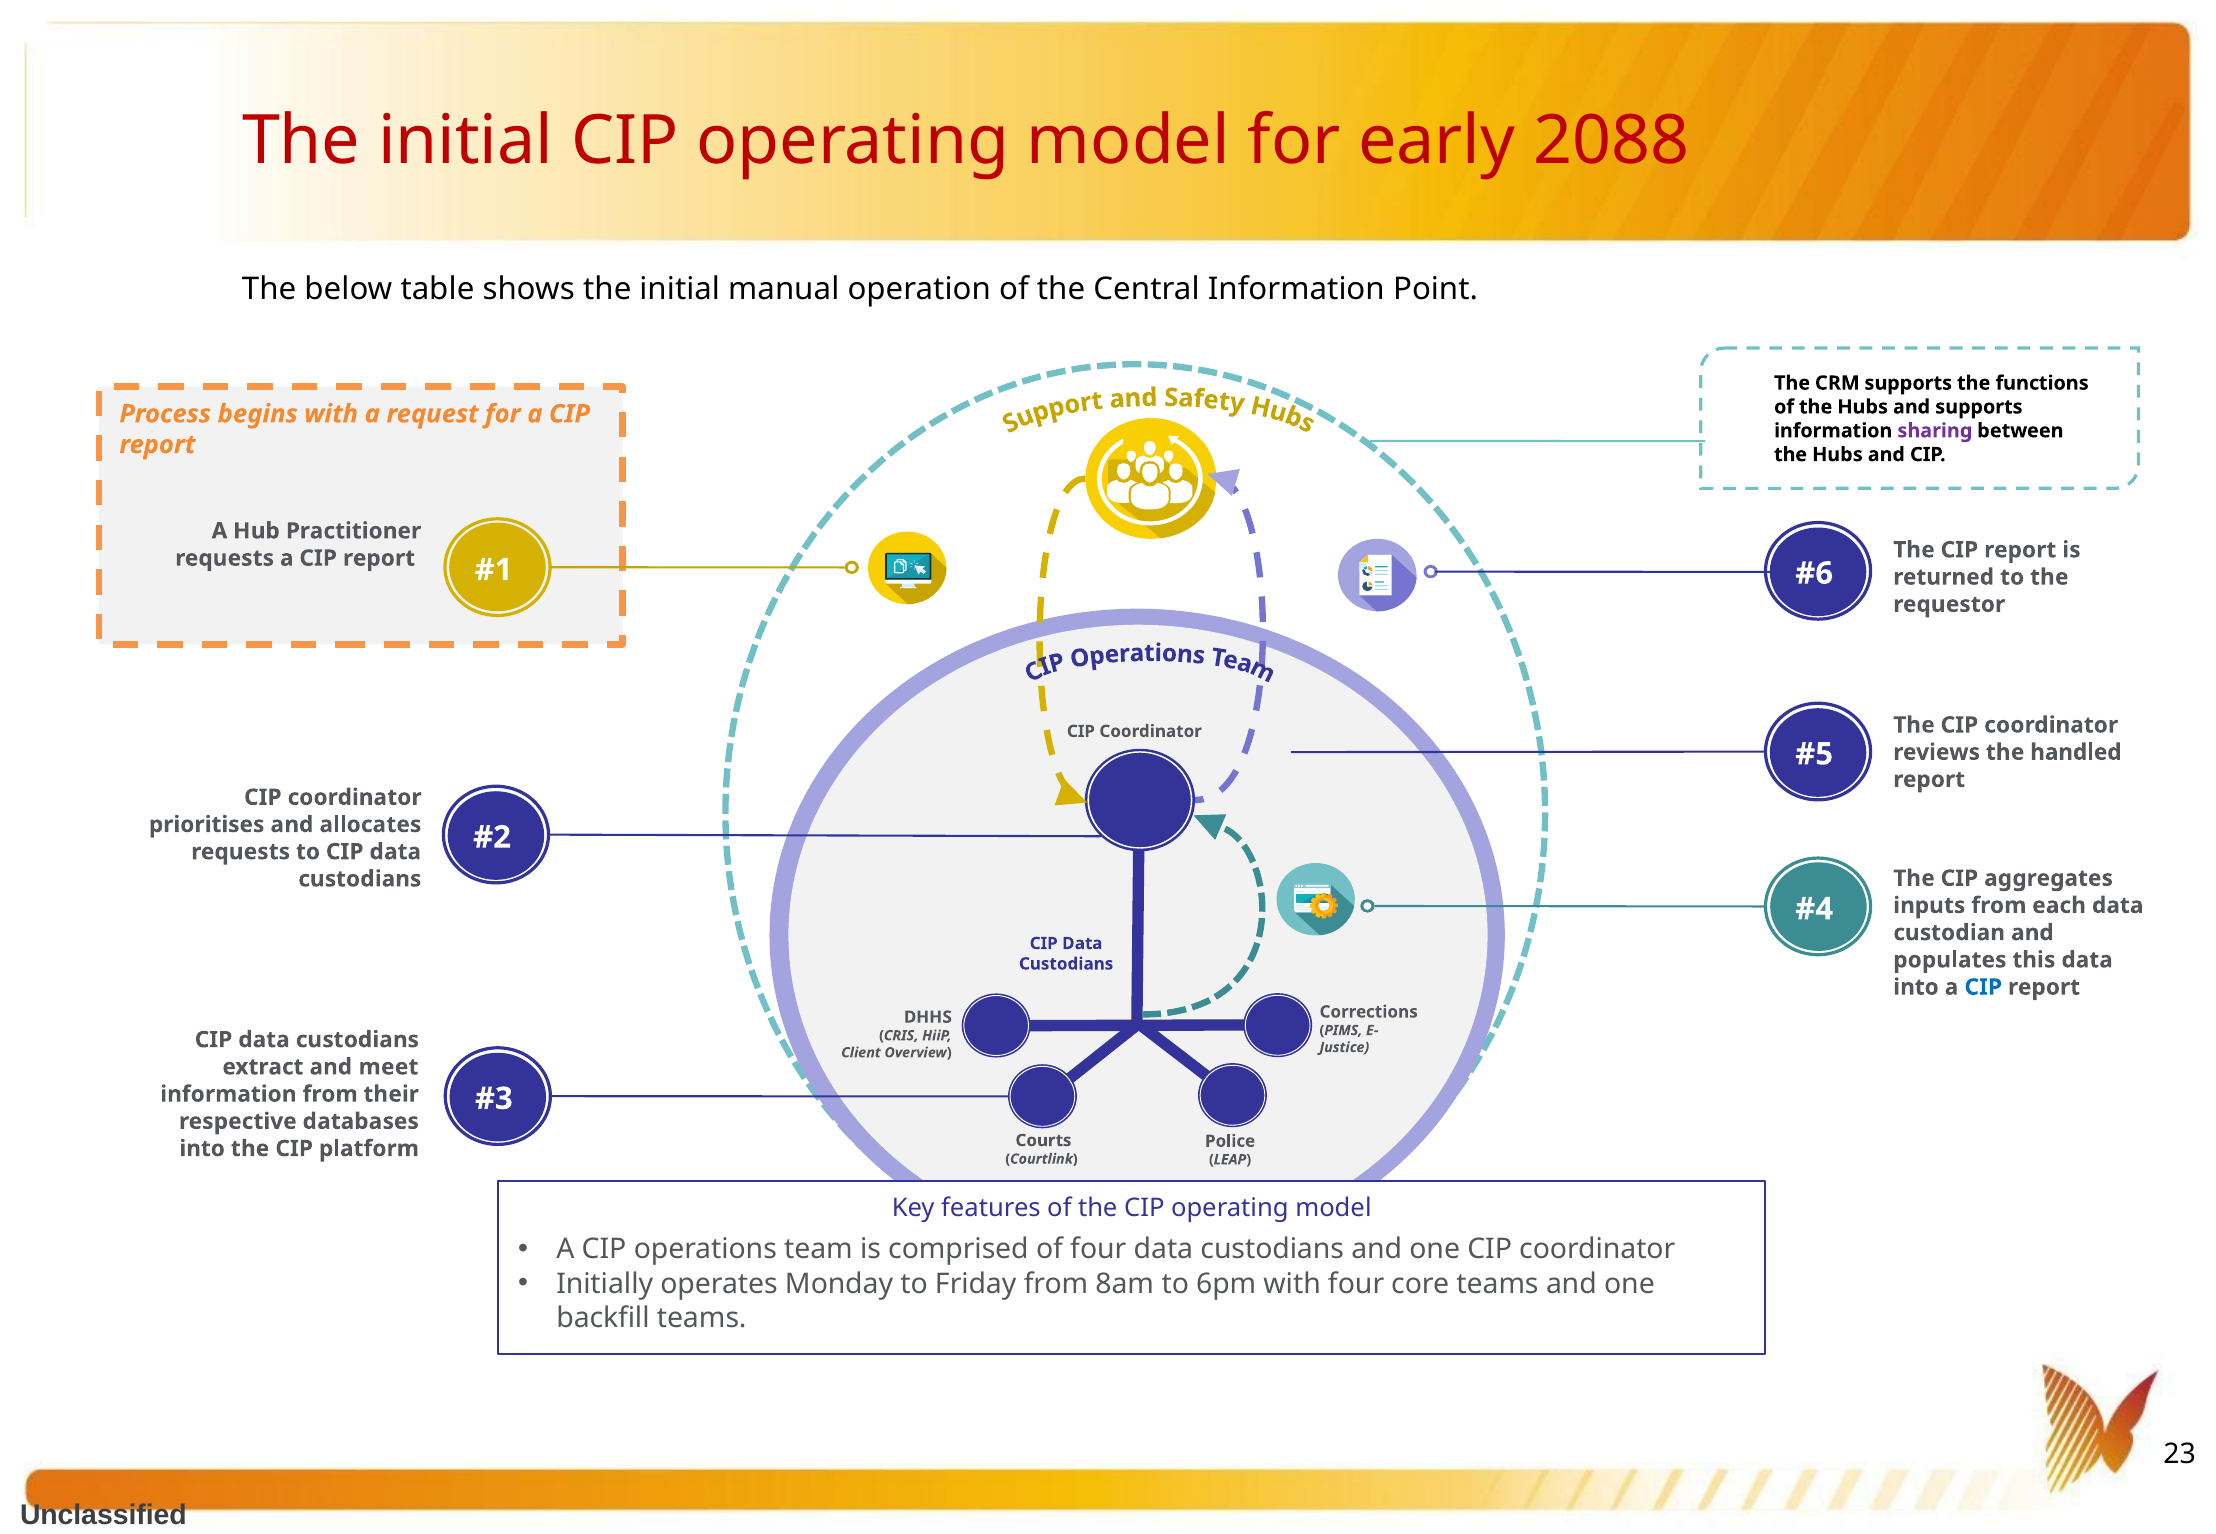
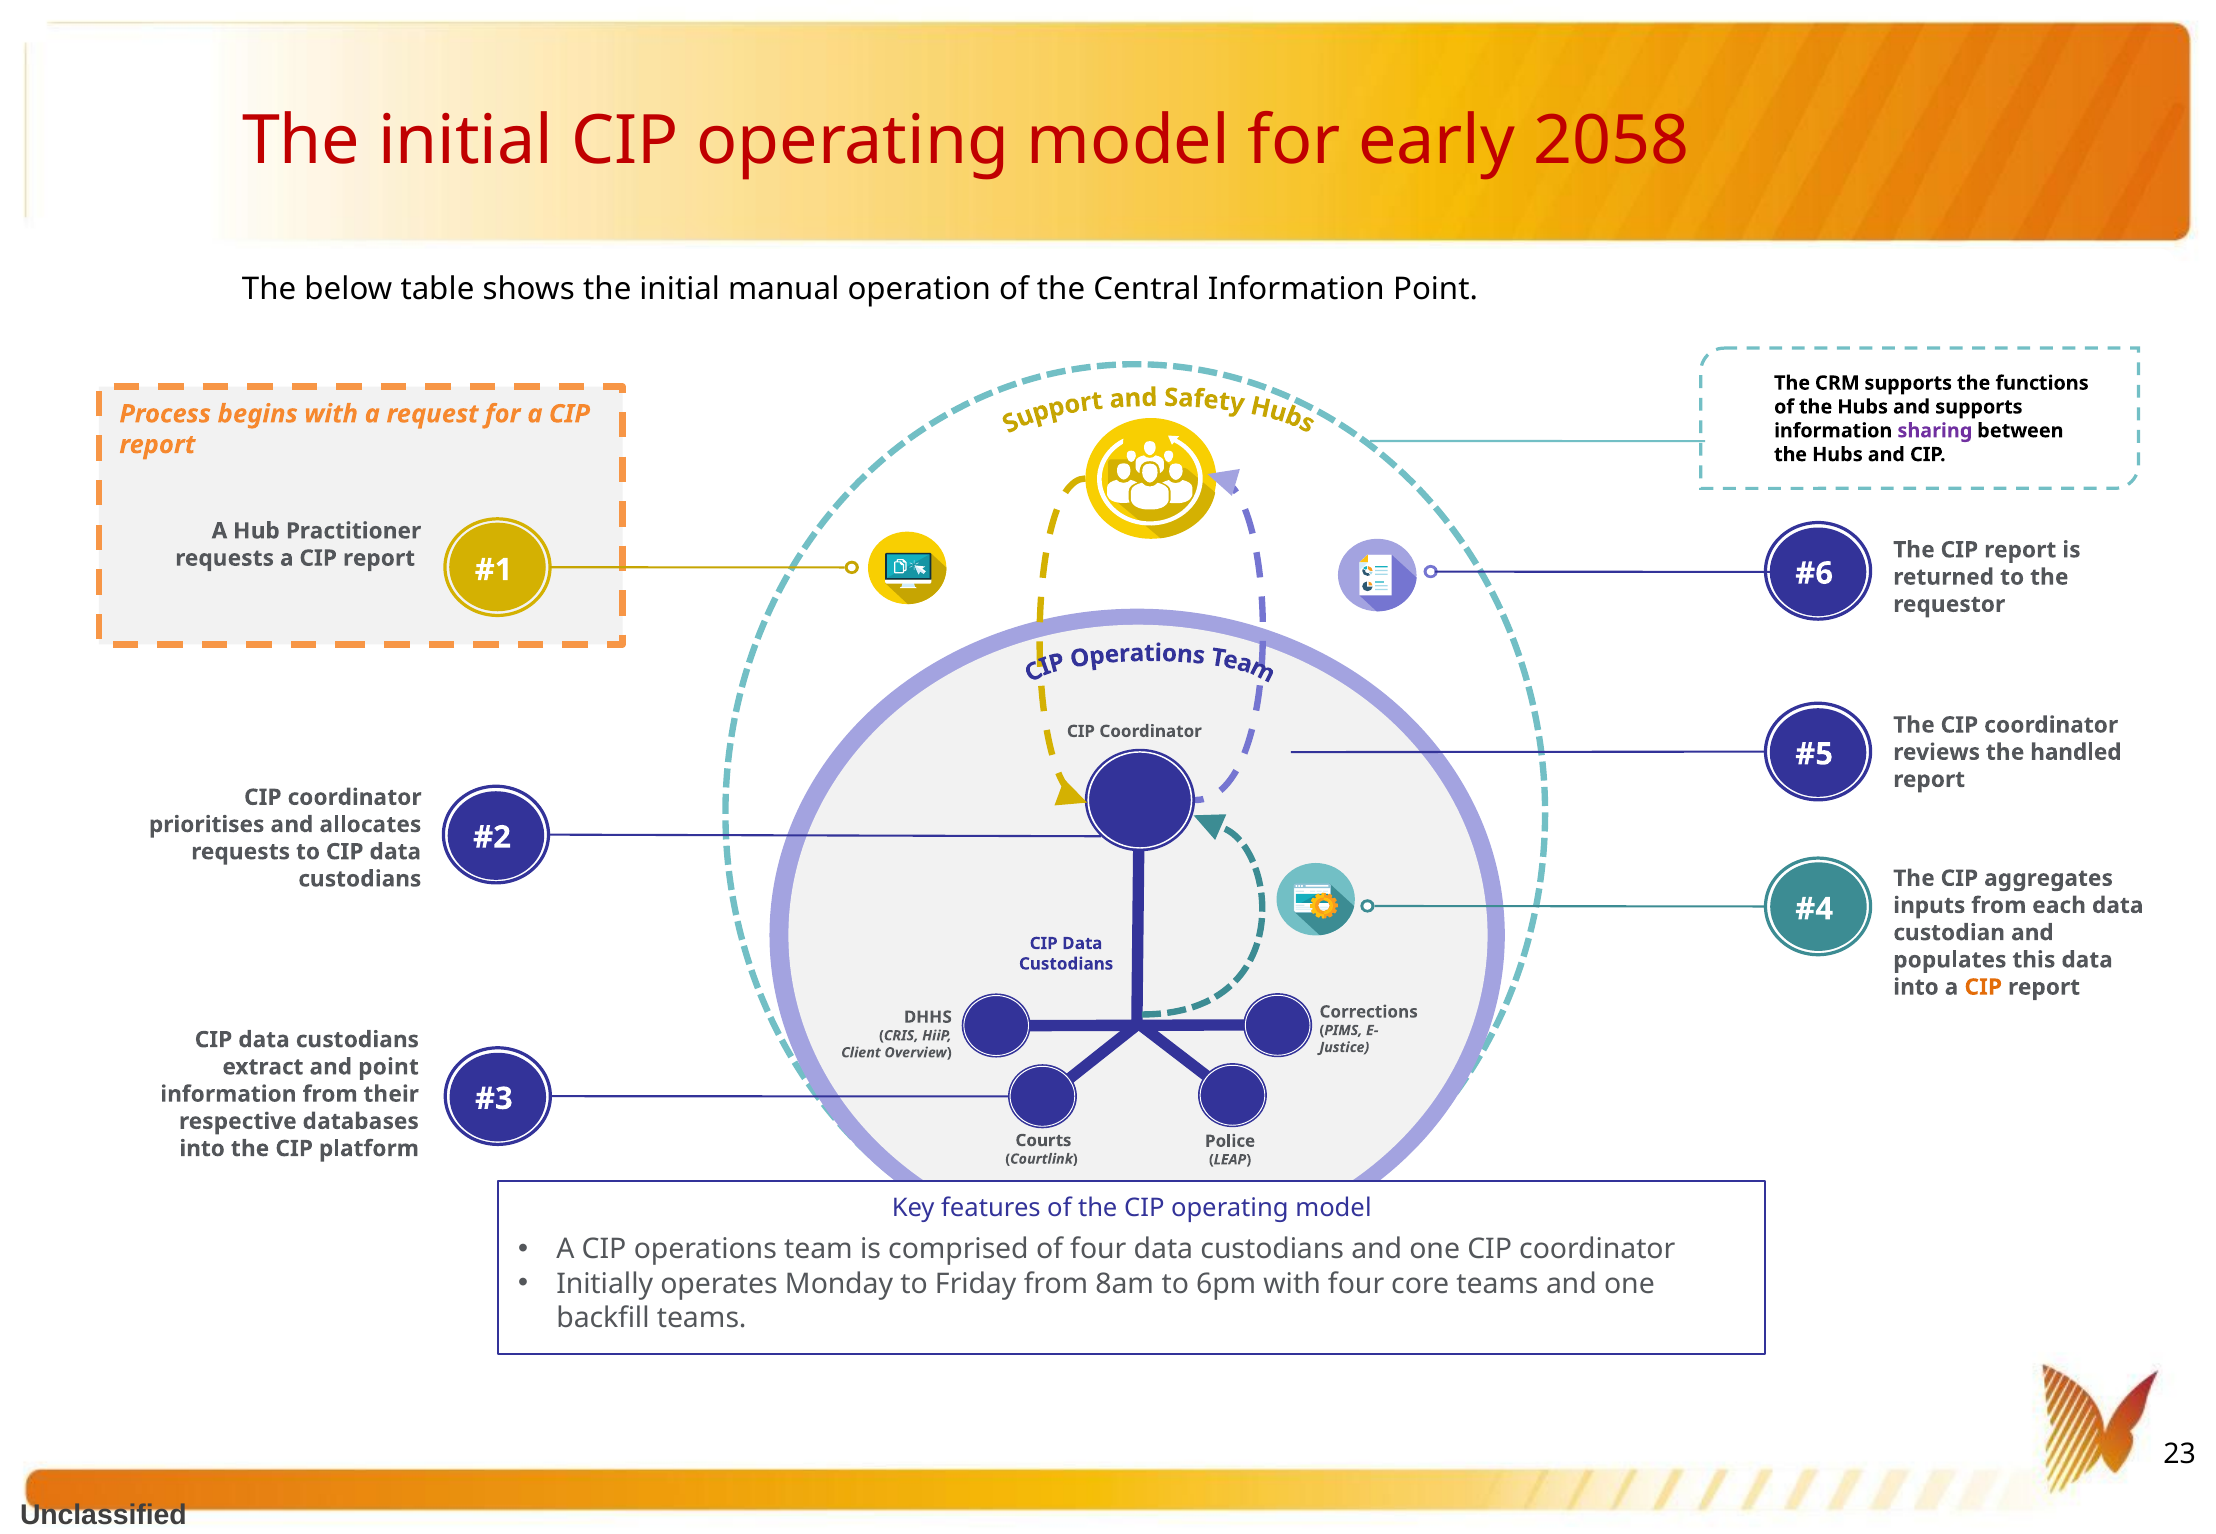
2088: 2088 -> 2058 (1611, 141)
CIP colour: blue -> orange (1983, 987)
and meet: meet -> point (389, 1067)
